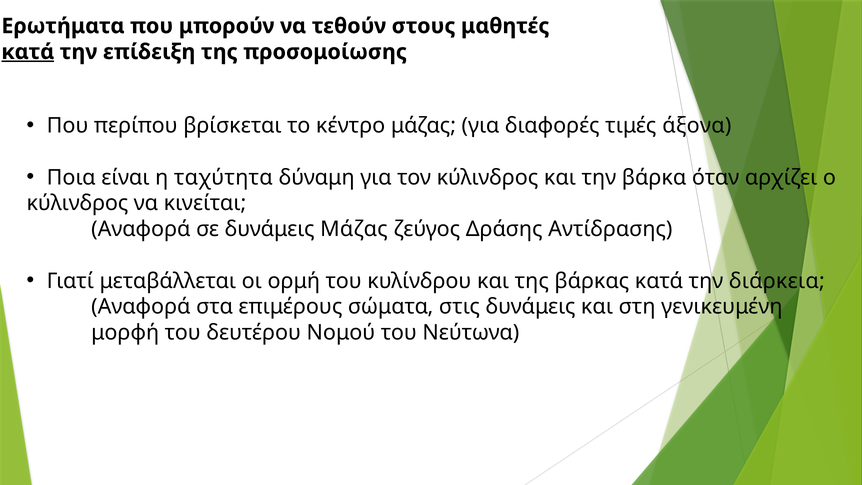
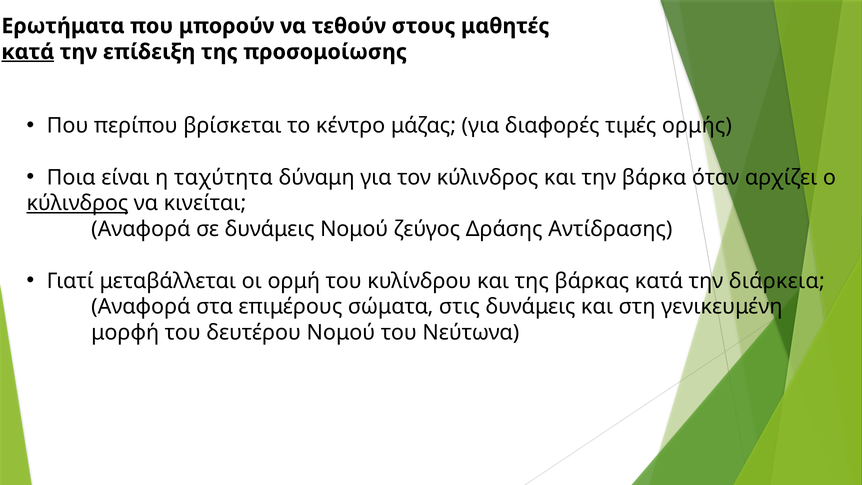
άξονα: άξονα -> ορμής (697, 126)
κύλινδρος underline: none -> present (77, 203)
δυνάμεις Μάζας: Μάζας -> Νομού (354, 229)
